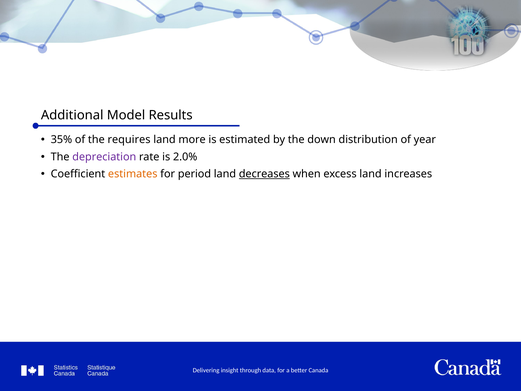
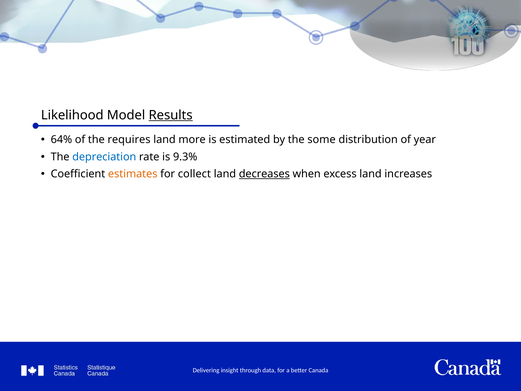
Additional: Additional -> Likelihood (72, 115)
Results underline: none -> present (171, 115)
35%: 35% -> 64% (61, 140)
down: down -> some (322, 140)
depreciation colour: purple -> blue (104, 157)
2.0%: 2.0% -> 9.3% (185, 157)
period: period -> collect (194, 174)
